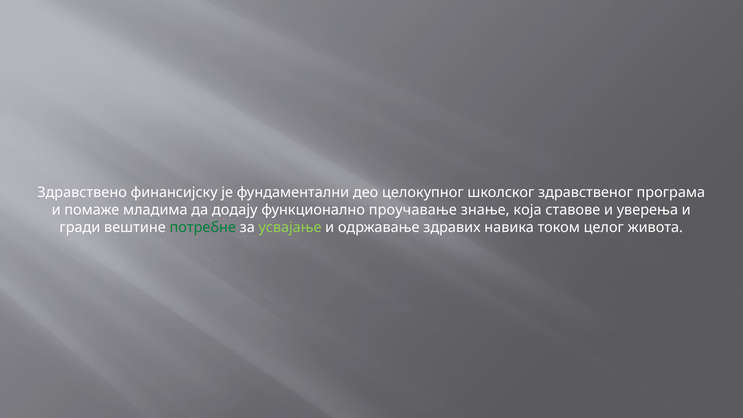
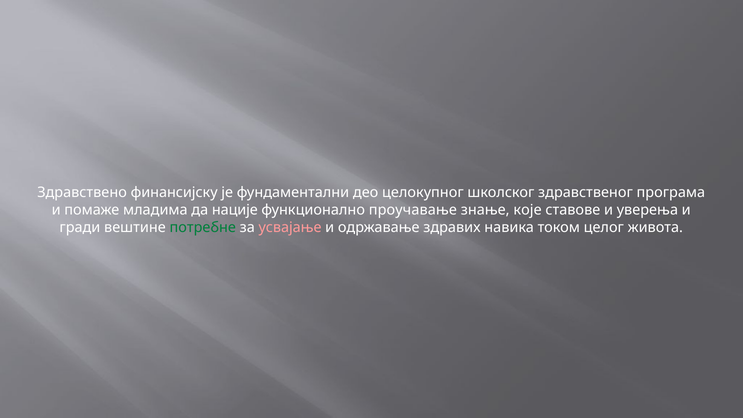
додају: додају -> нације (235, 210)
која: која -> које (528, 210)
усвајање colour: light green -> pink (290, 227)
